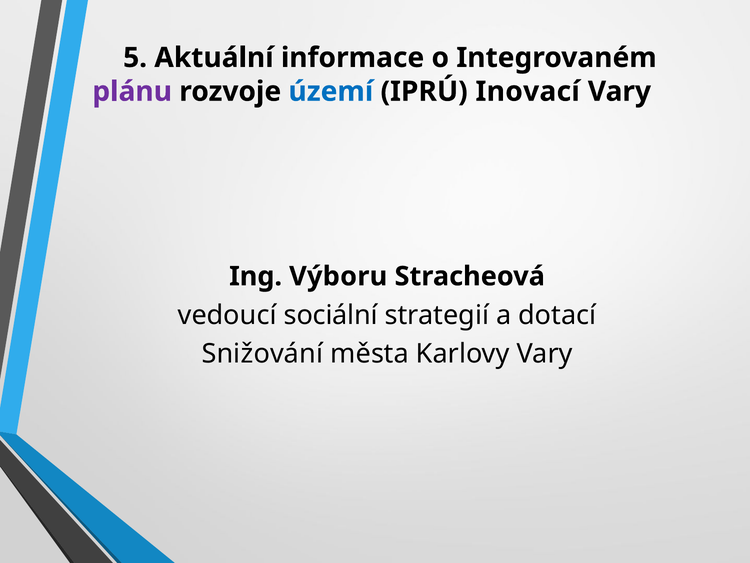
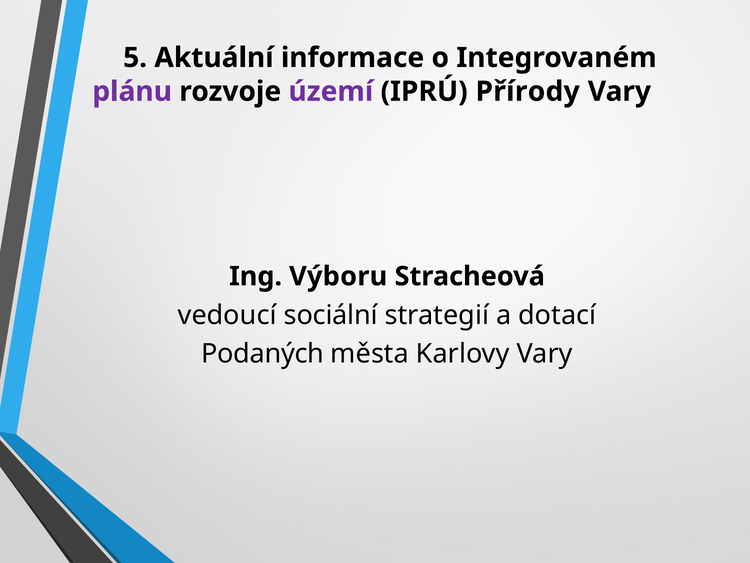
území colour: blue -> purple (331, 91)
Inovací: Inovací -> Přírody (528, 91)
Snižování: Snižování -> Podaných (263, 354)
